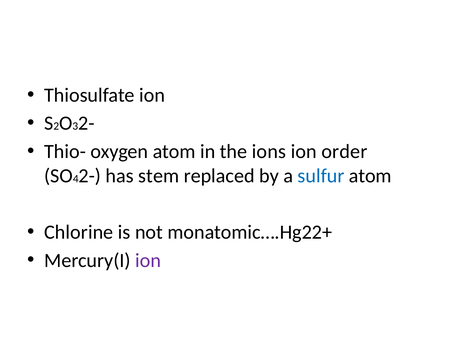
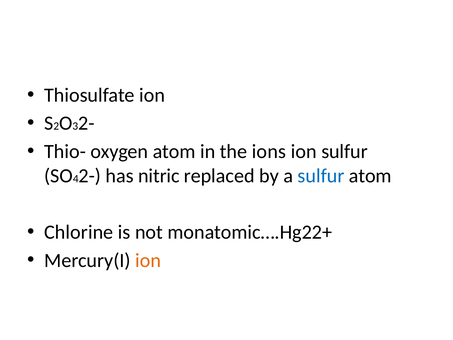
ion order: order -> sulfur (345, 151)
stem: stem -> nitric (159, 176)
ion colour: purple -> orange (148, 260)
